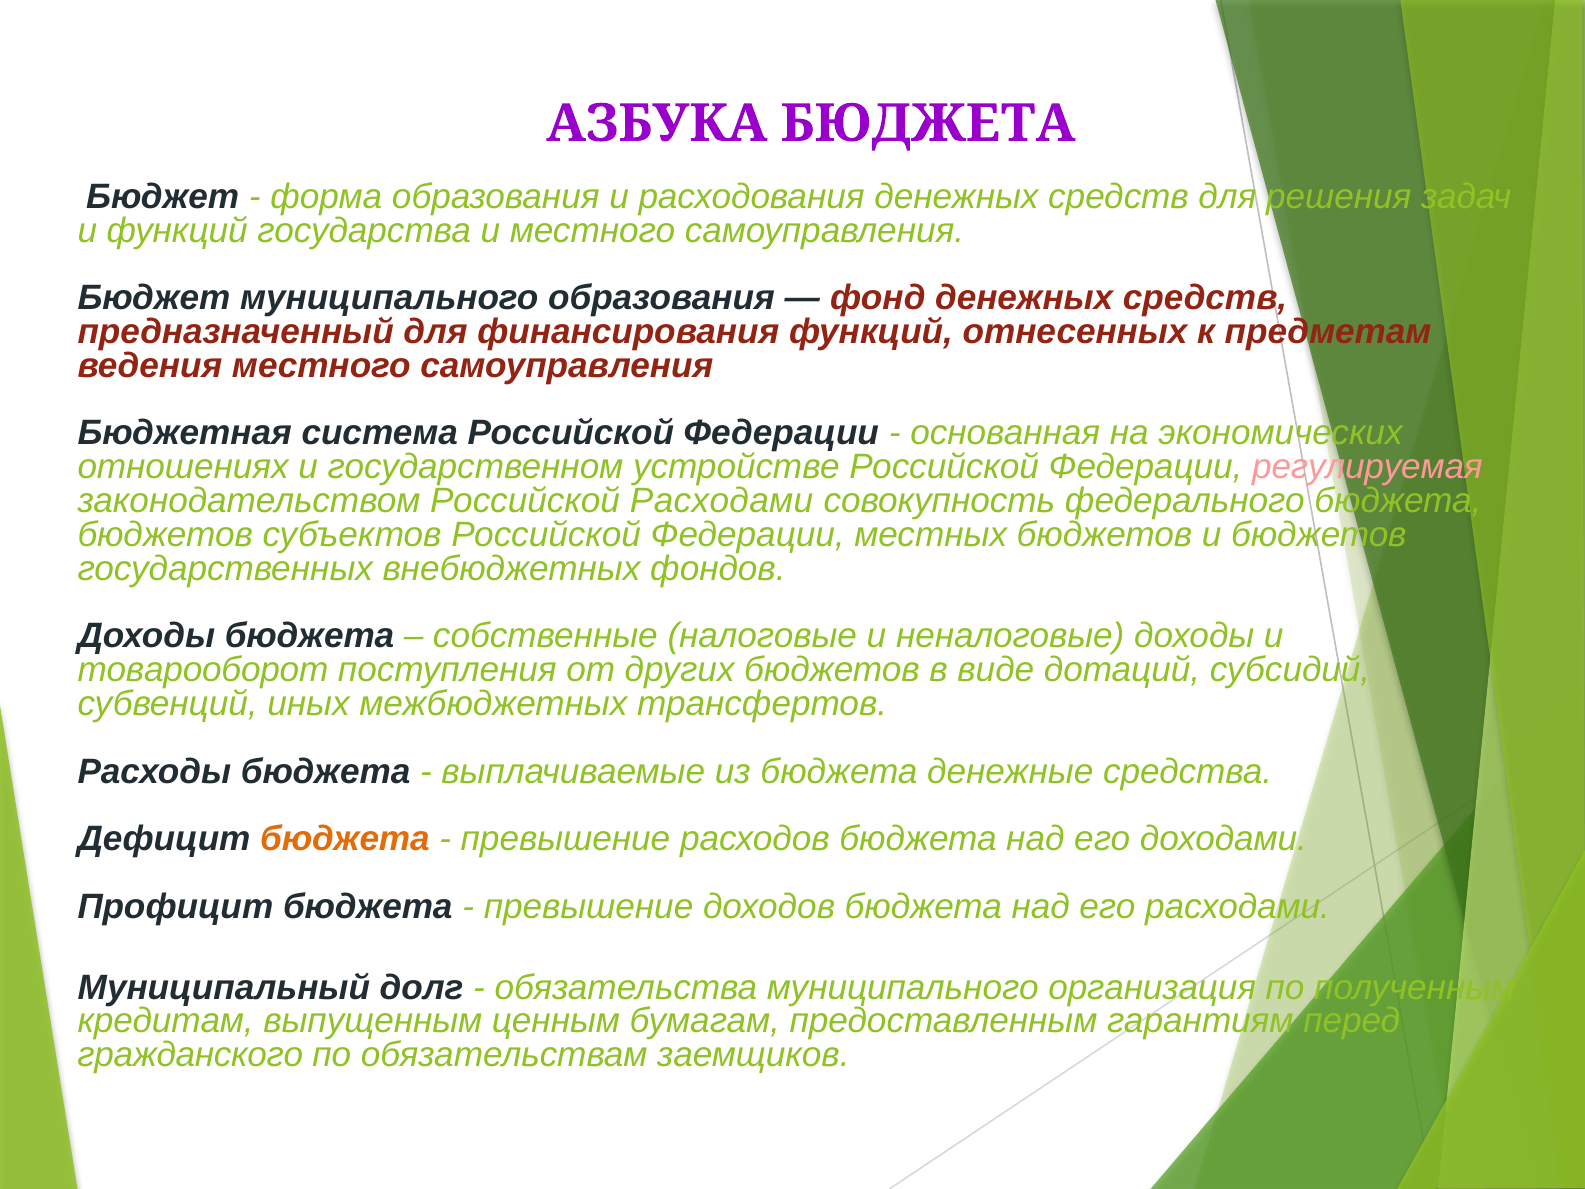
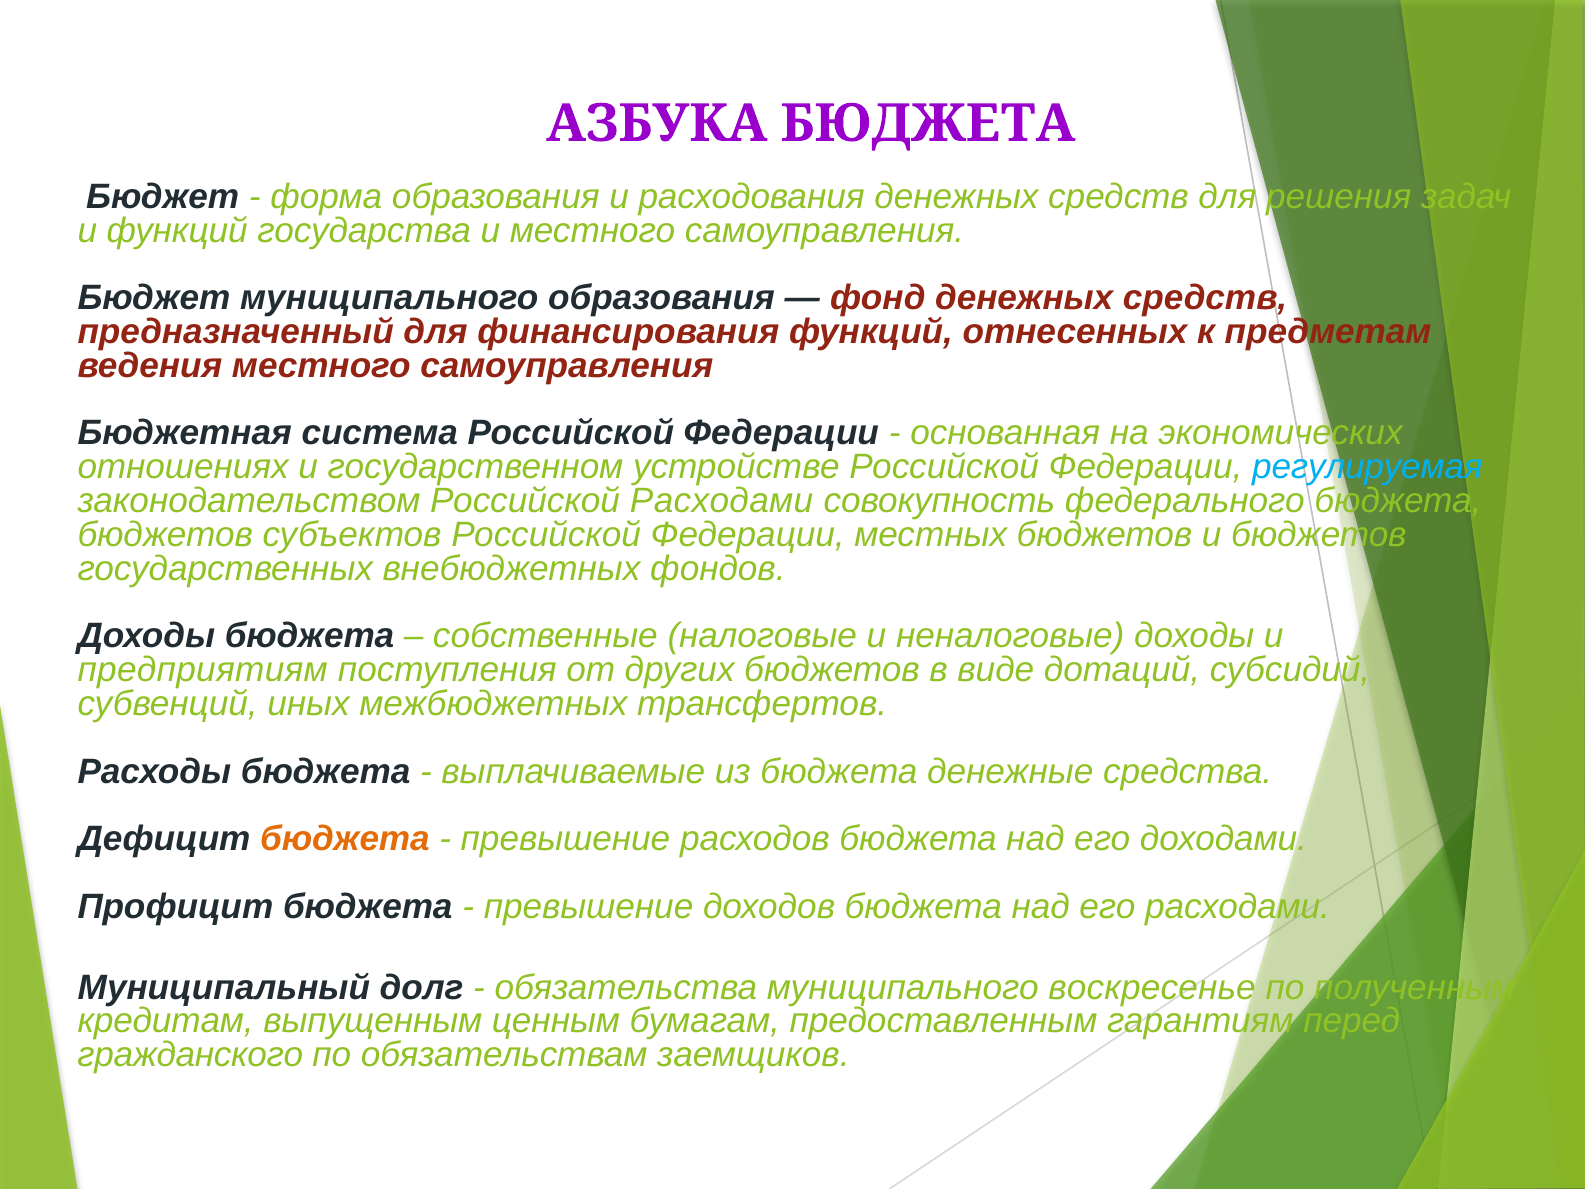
регулируемая colour: pink -> light blue (1367, 467)
товарооборот: товарооборот -> предприятиям (203, 670)
организация: организация -> воскресенье (1152, 987)
